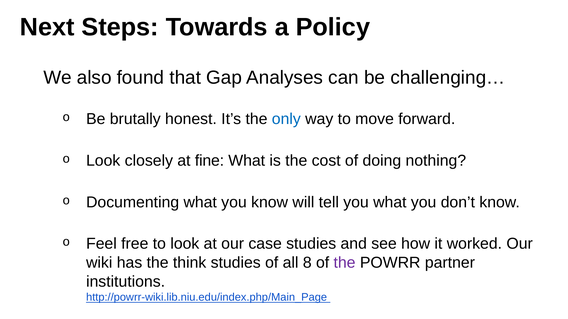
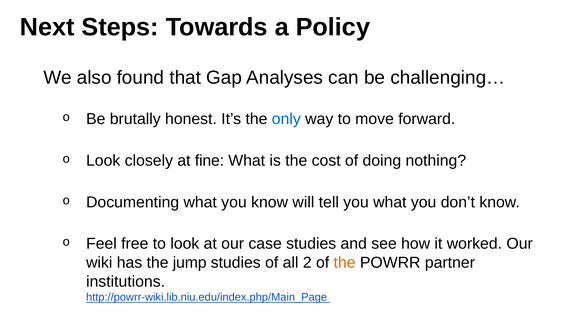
think: think -> jump (190, 263)
8: 8 -> 2 (307, 263)
the colour: purple -> orange (345, 263)
